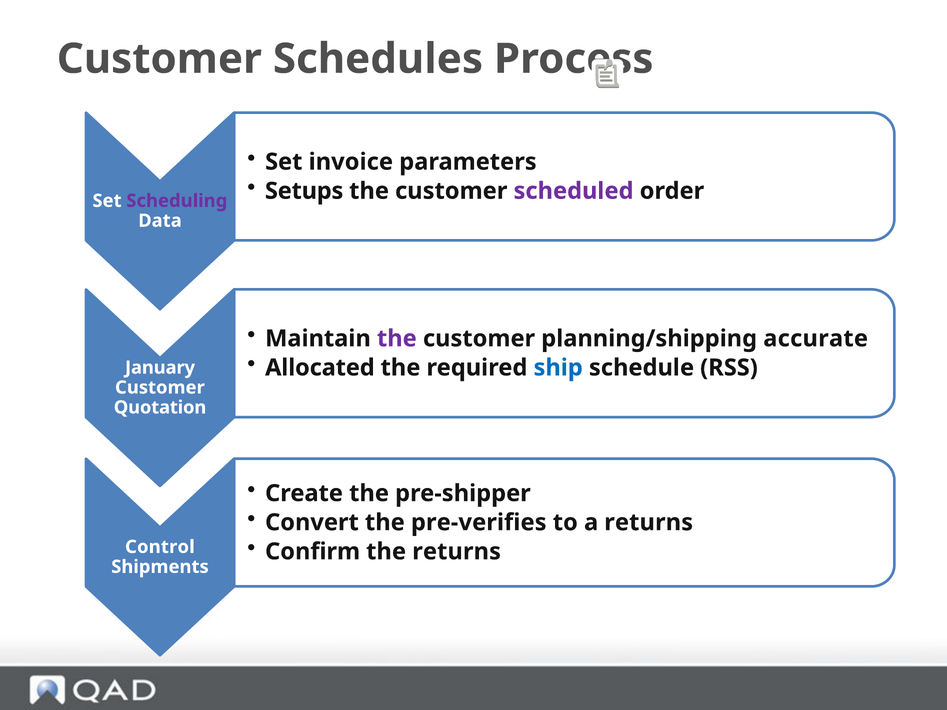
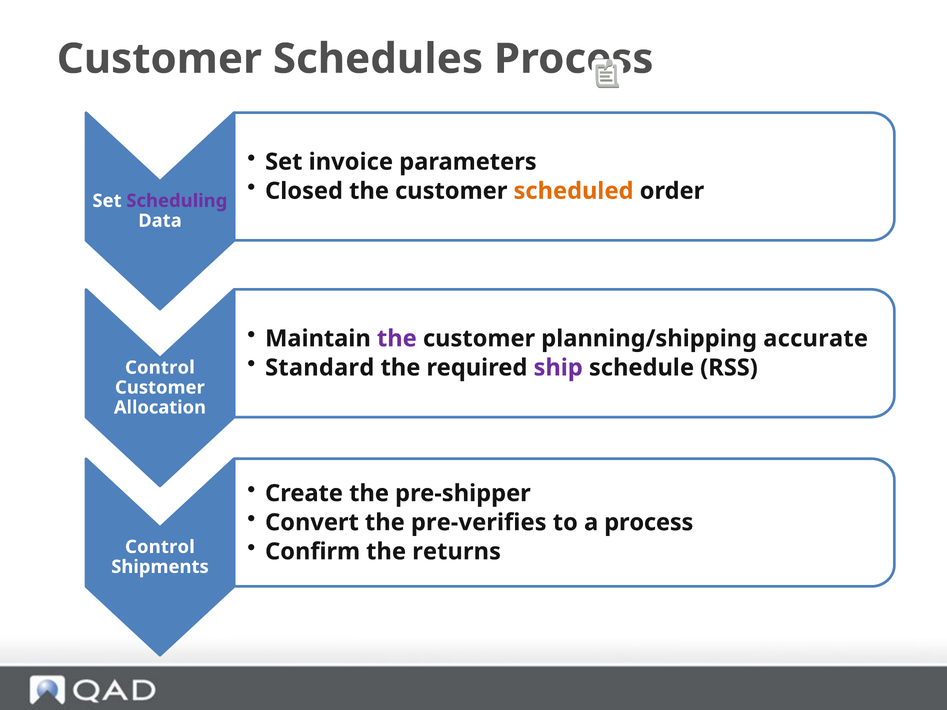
Setups: Setups -> Closed (304, 191)
scheduled colour: purple -> orange (574, 191)
Allocated: Allocated -> Standard (320, 368)
ship colour: blue -> purple (558, 368)
January: January -> Control (160, 368)
Quotation: Quotation -> Allocation (160, 408)
a returns: returns -> process (649, 523)
